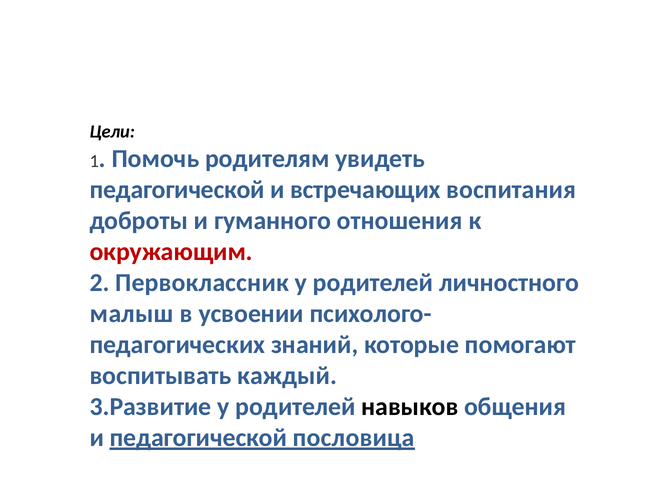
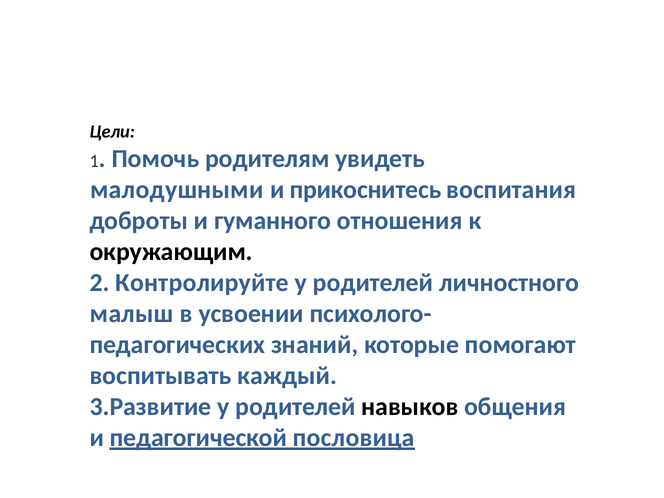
педагогической: педагогической -> малодушными (177, 190)
встречающих: встречающих -> прикоснитесь (366, 190)
окружающим colour: red -> black (171, 252)
Первоклассник: Первоклассник -> Контролируйте (202, 283)
